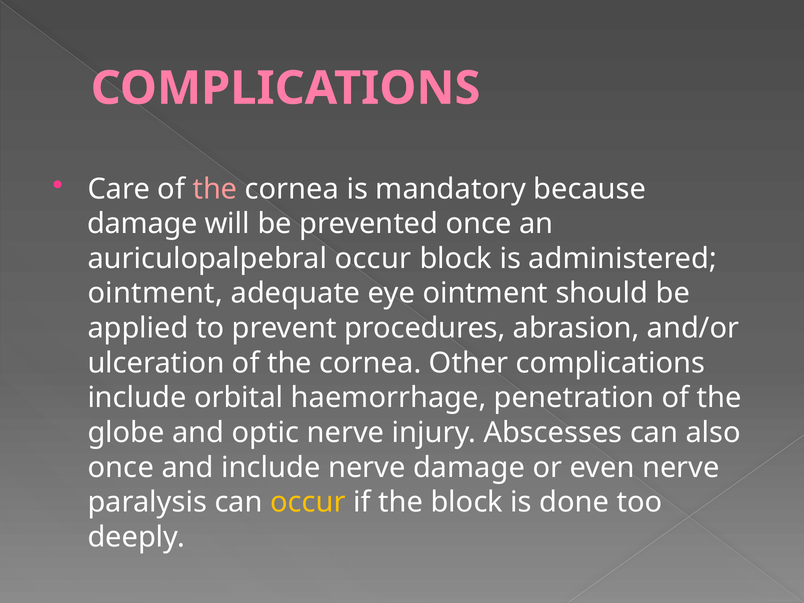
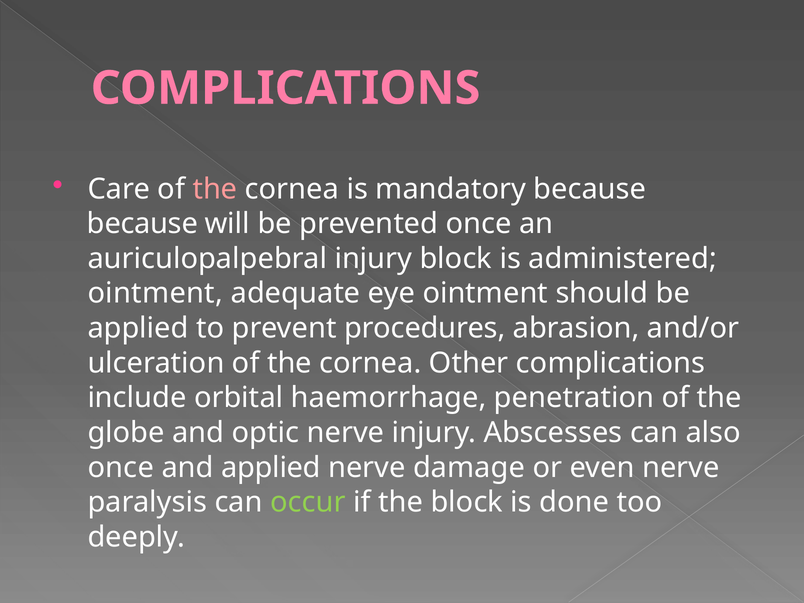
damage: damage -> because (142, 224)
auriculopalpebral occur: occur -> injury (373, 259)
and include: include -> applied (271, 468)
occur colour: yellow -> light green (308, 502)
